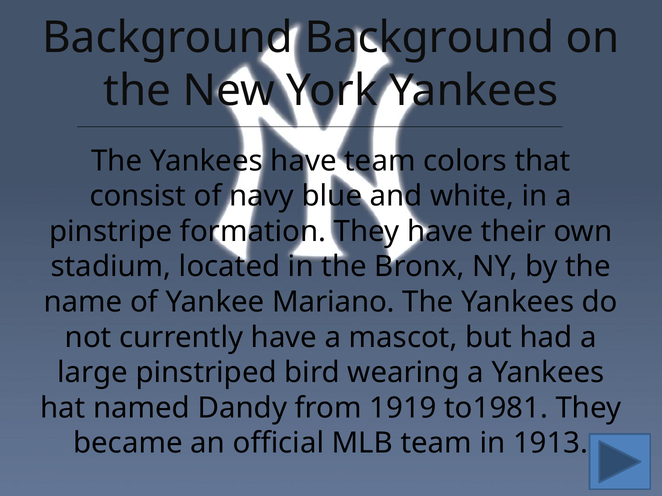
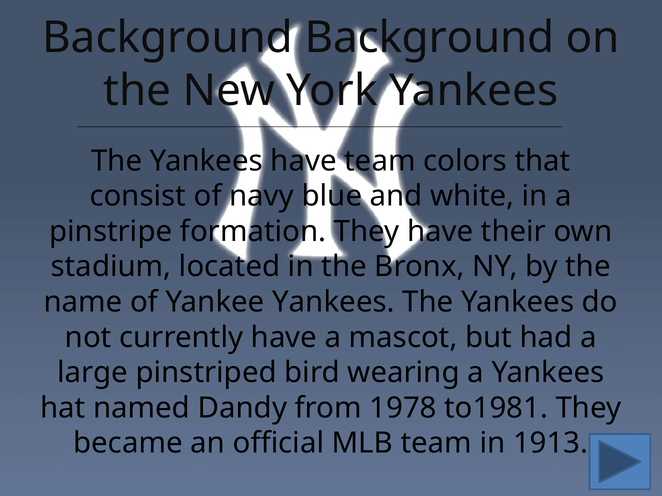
Yankee Mariano: Mariano -> Yankees (333, 302)
1919: 1919 -> 1978 (403, 408)
